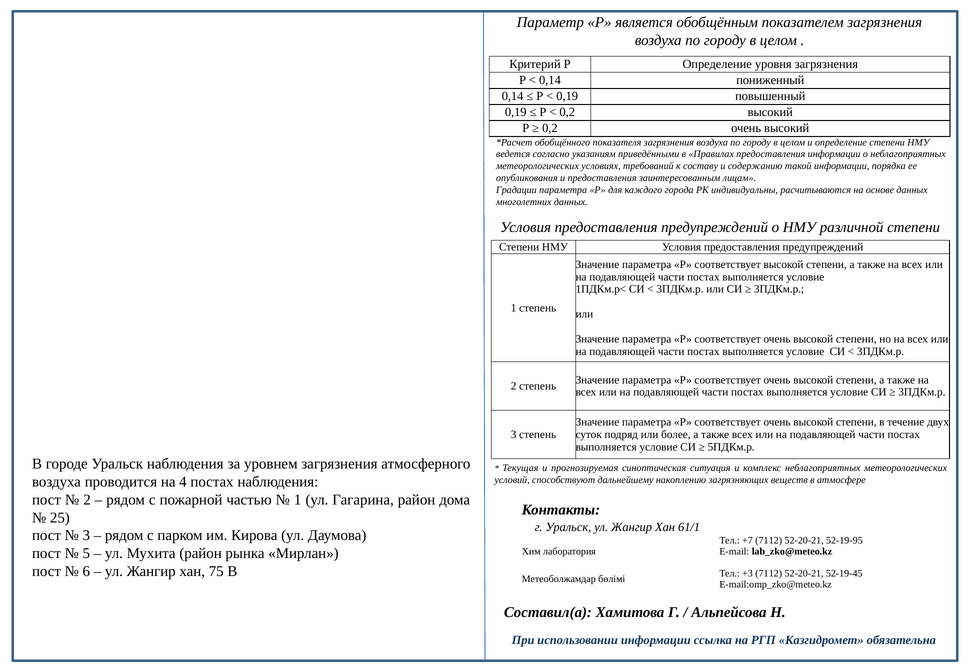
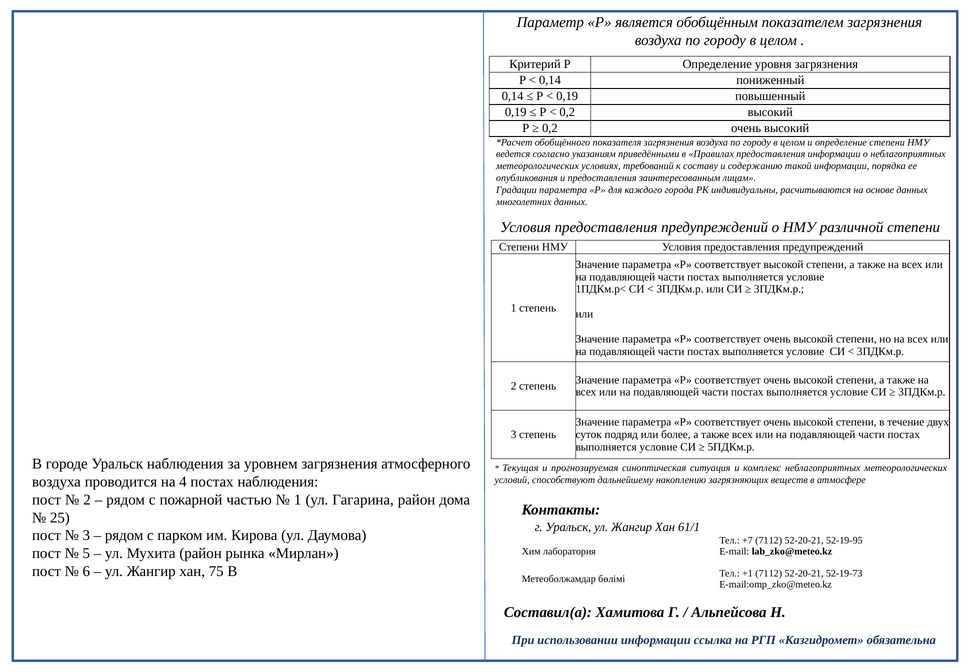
+3: +3 -> +1 (747, 573)
52-19-45: 52-19-45 -> 52-19-73 (844, 573)
